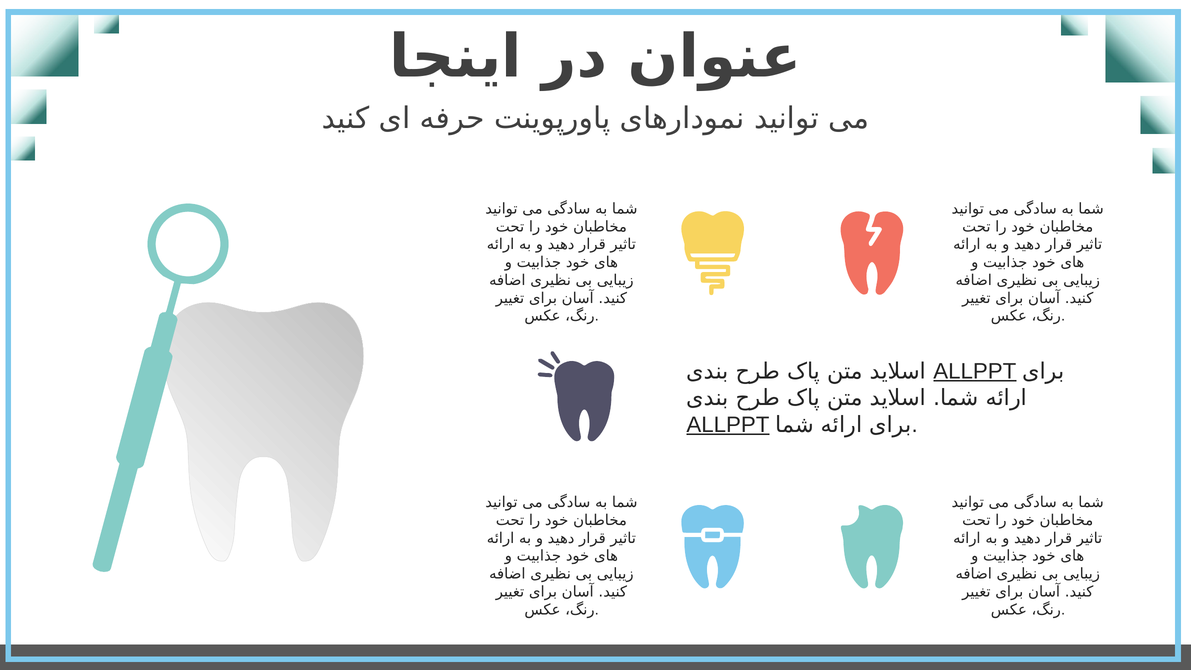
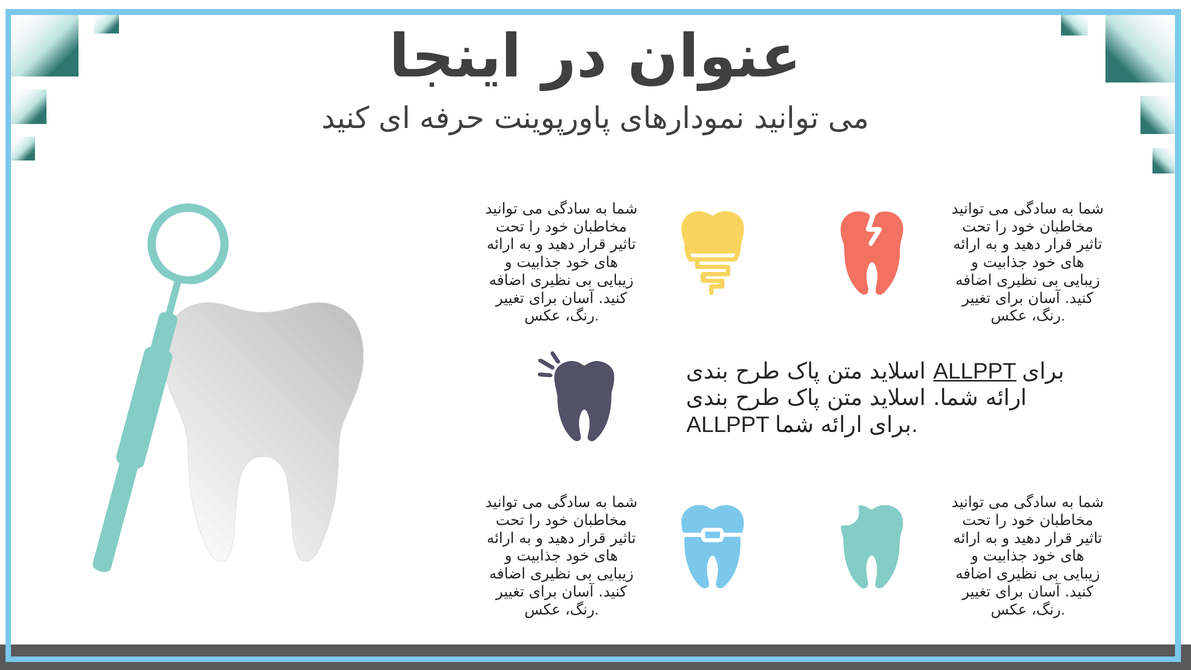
ALLPPT underline: present -> none (728, 425)
